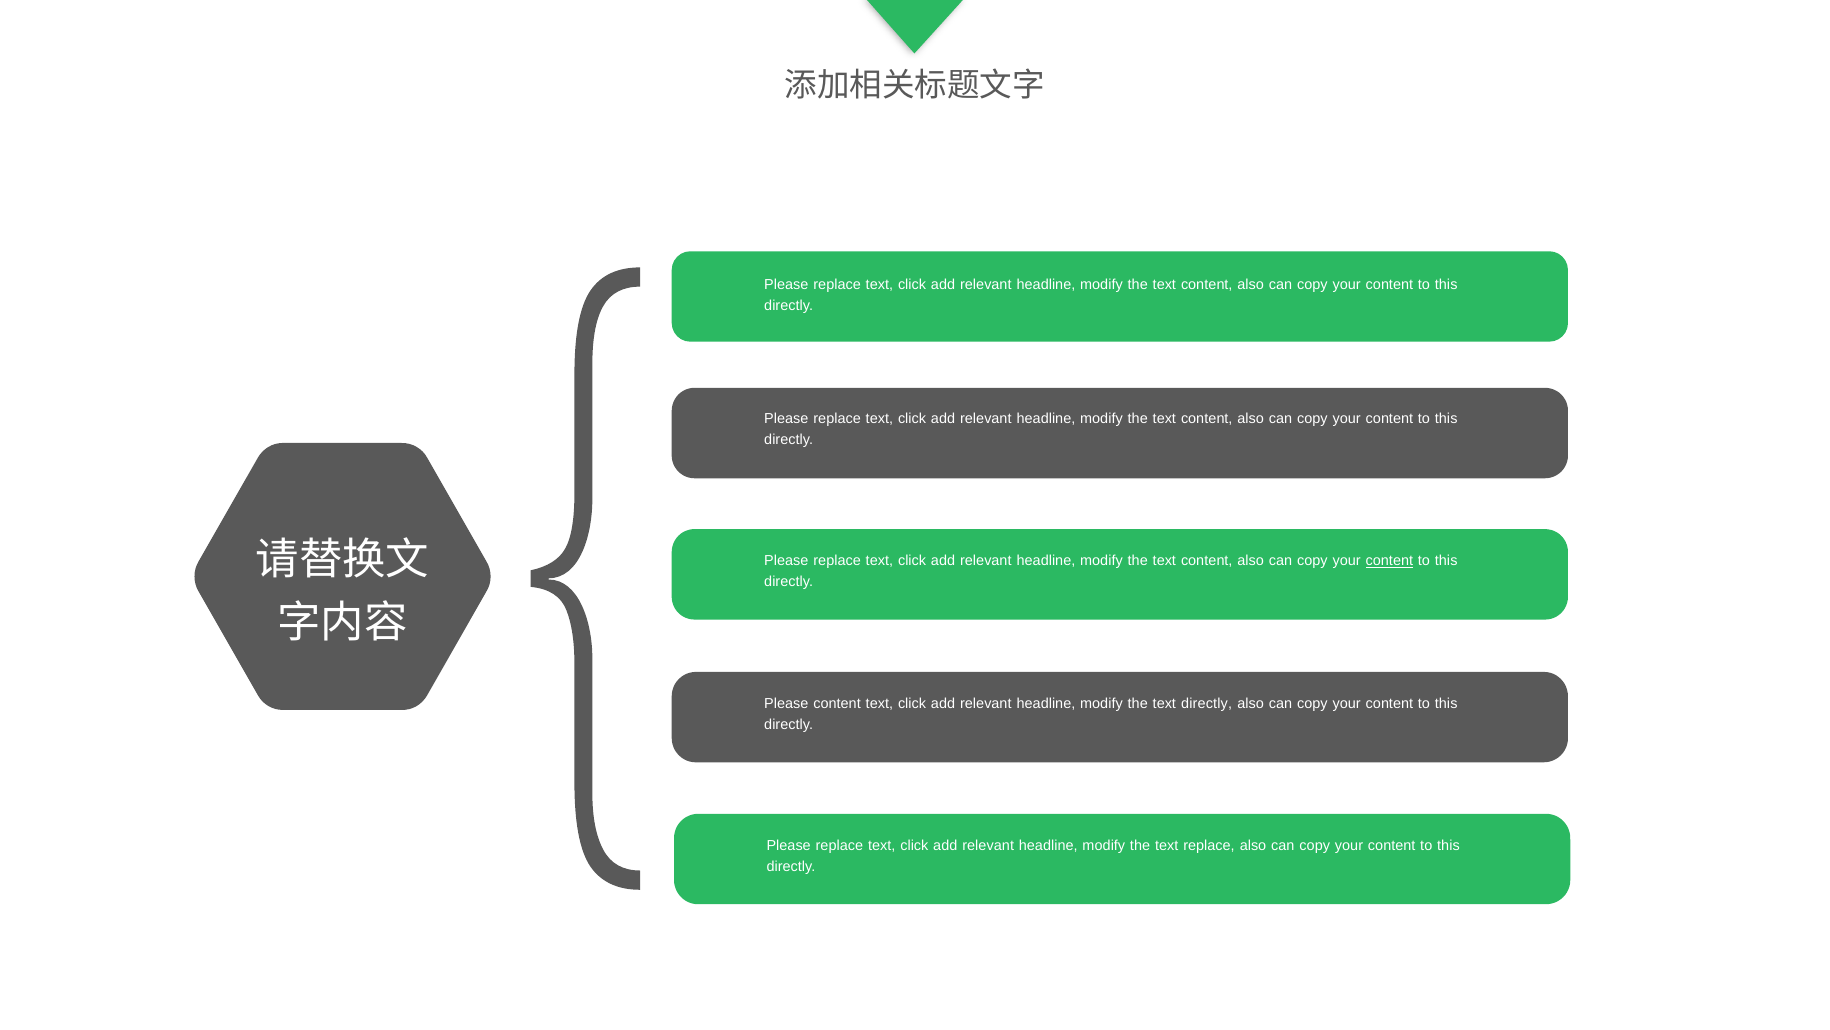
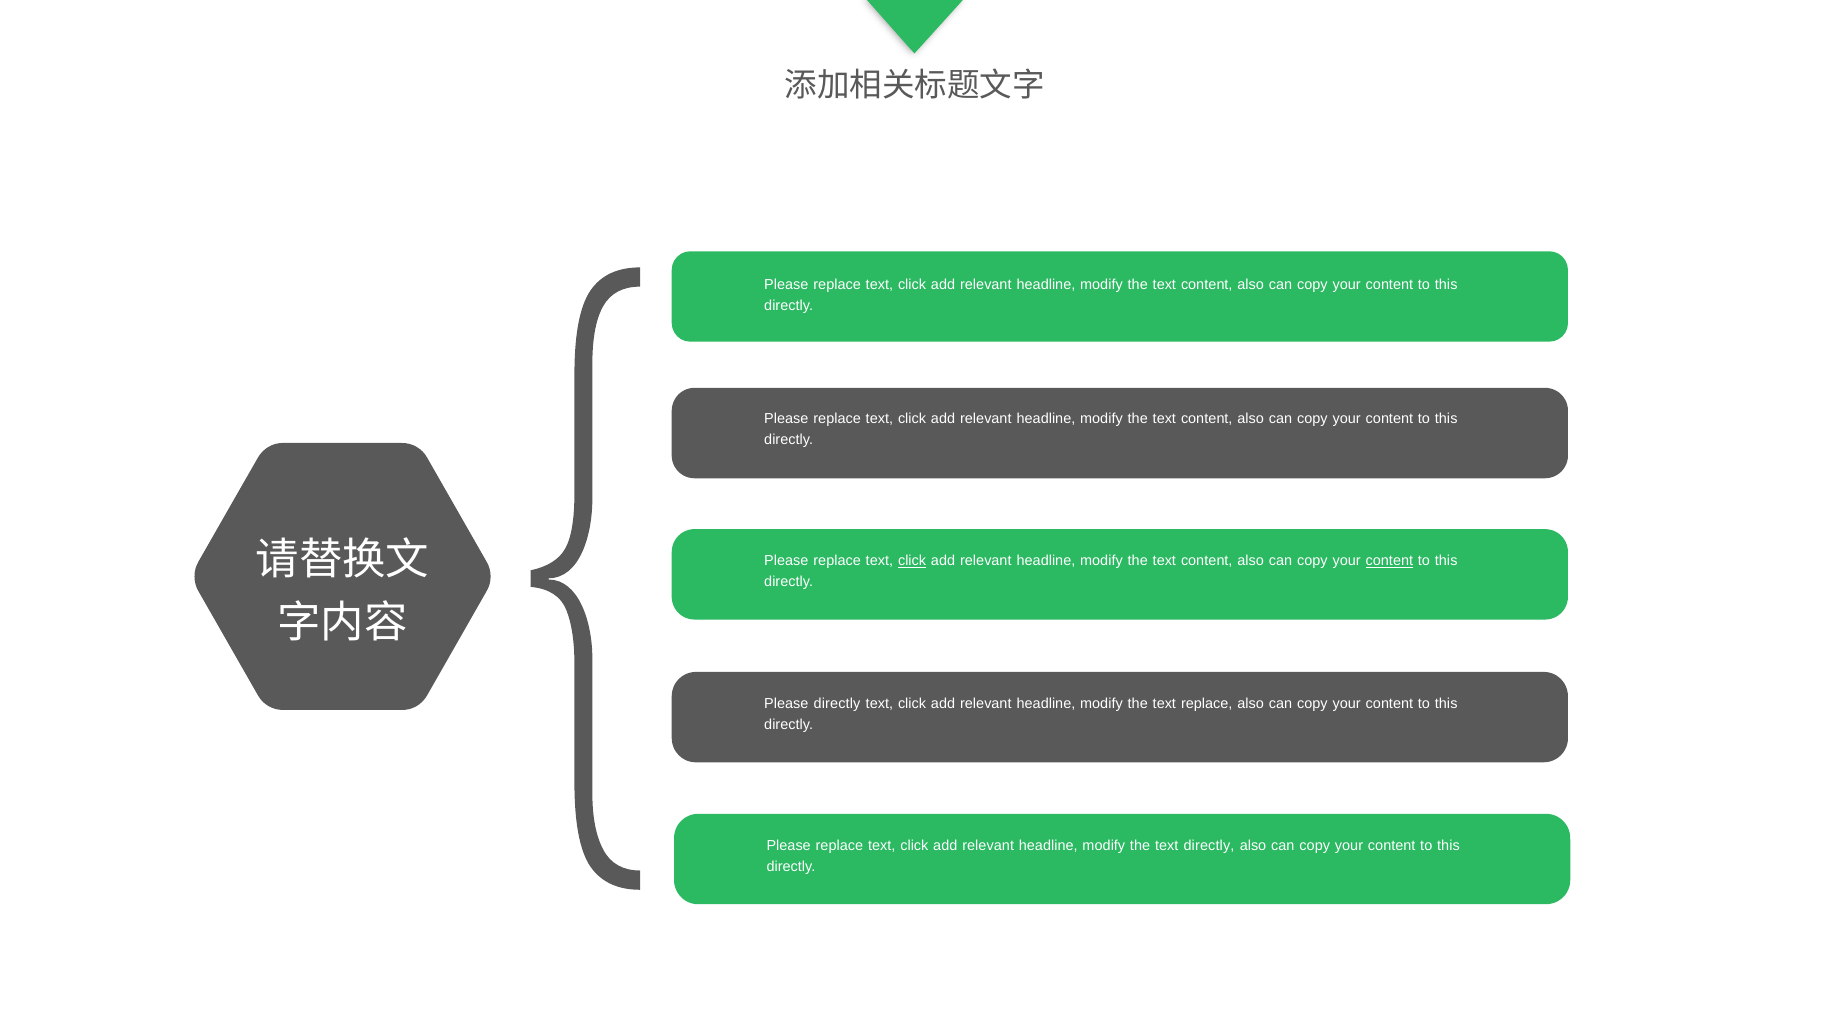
click underline: none -> present (912, 561)
Please content: content -> directly (837, 703)
text directly: directly -> replace (1207, 703)
text replace: replace -> directly (1209, 846)
